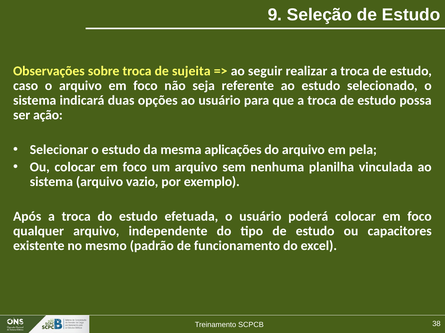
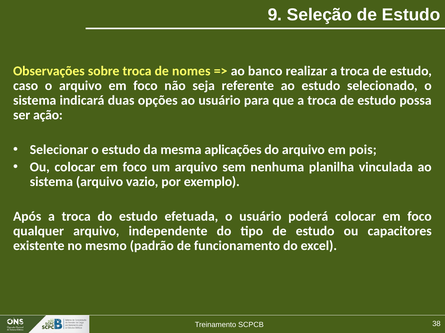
sujeita: sujeita -> nomes (191, 71)
seguir: seguir -> banco (265, 71)
pela: pela -> pois (363, 150)
